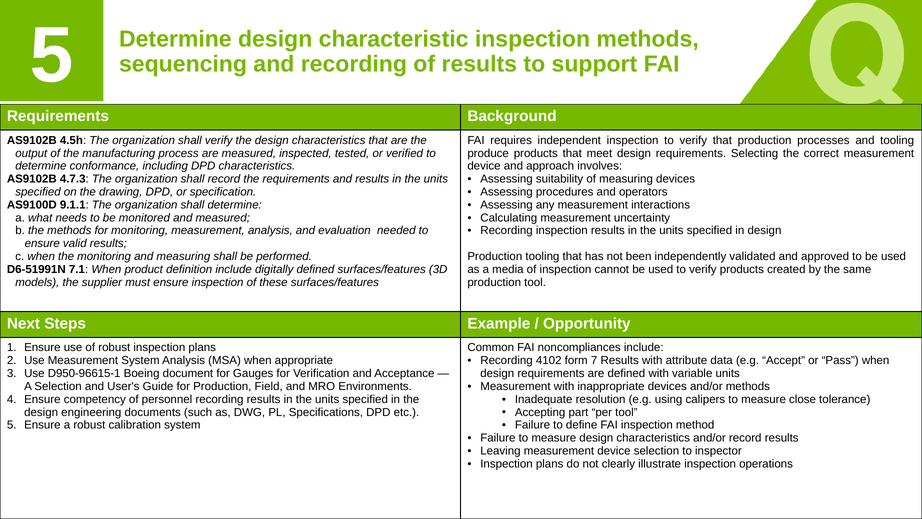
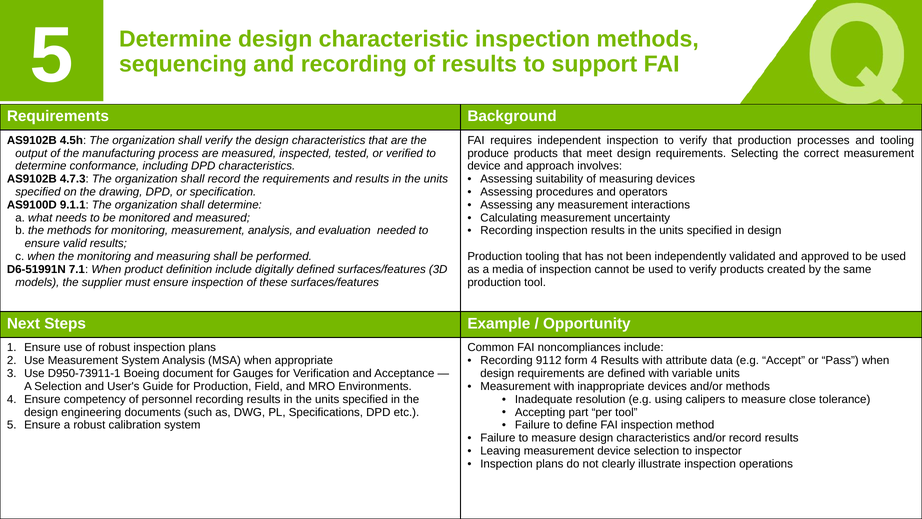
4102: 4102 -> 9112 (549, 360)
form 7: 7 -> 4 (594, 360)
D950-96615-1: D950-96615-1 -> D950-73911-1 (84, 373)
